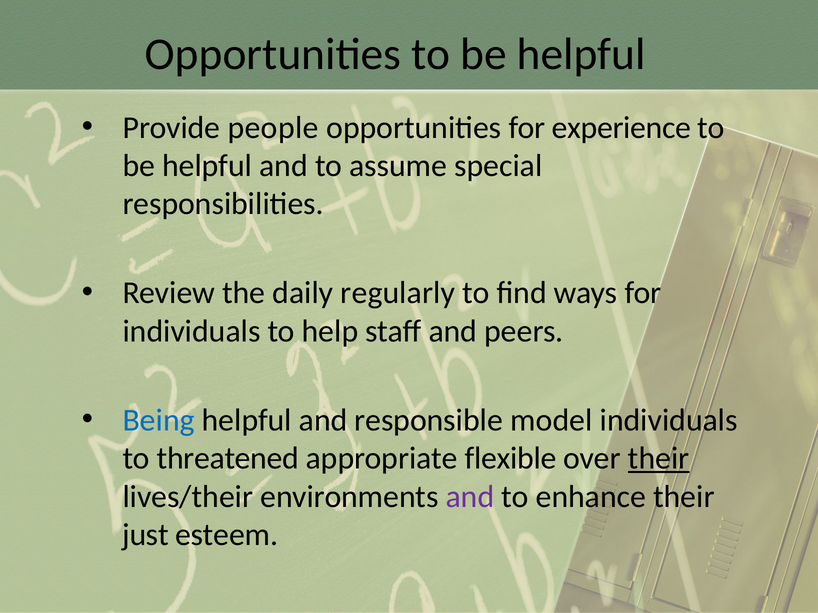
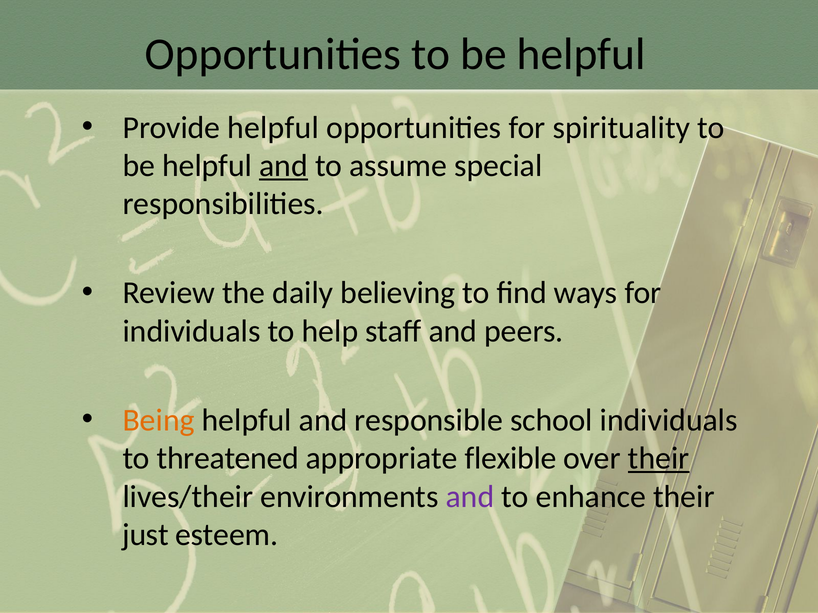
Provide people: people -> helpful (273, 128)
experience: experience -> spirituality (621, 128)
and underline: none -> present (284, 166)
regularly: regularly -> believing (398, 293)
Being colour: blue -> orange (159, 421)
model: model -> school (551, 421)
